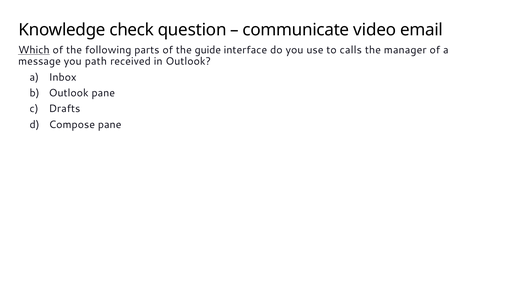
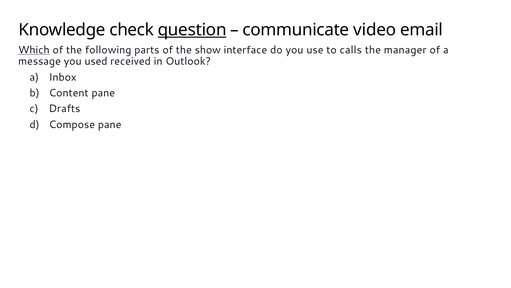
question underline: none -> present (192, 30)
guide: guide -> show (208, 50)
path: path -> used (96, 61)
Outlook: Outlook -> Content (69, 93)
